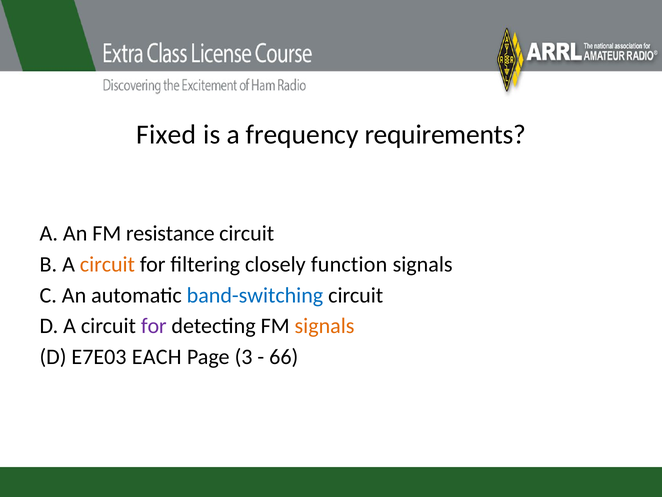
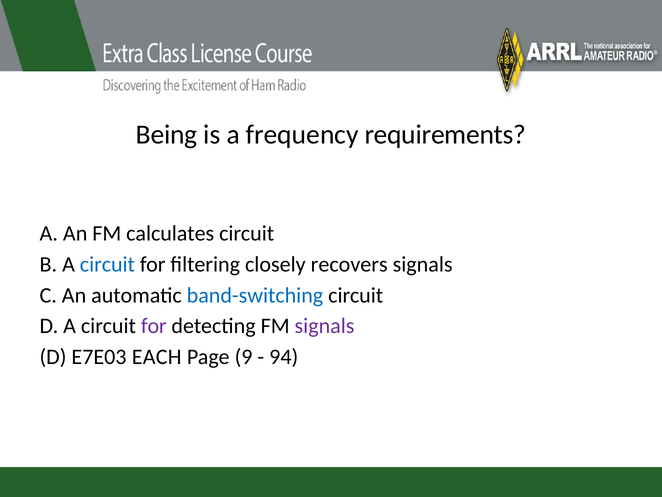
Fixed: Fixed -> Being (167, 134)
resistance: resistance -> calculates (170, 233)
circuit colour: orange -> blue (107, 264)
function: function -> recovers (349, 264)
signals colour: orange -> purple (325, 326)
3: 3 -> 9 (244, 357)
66: 66 -> 94 (284, 357)
